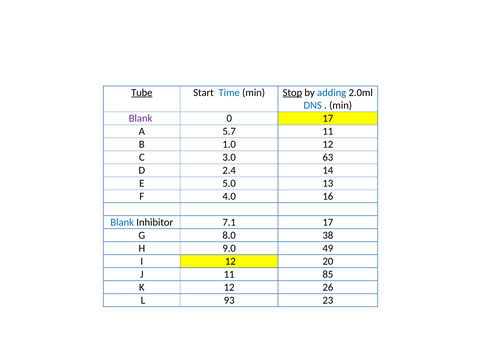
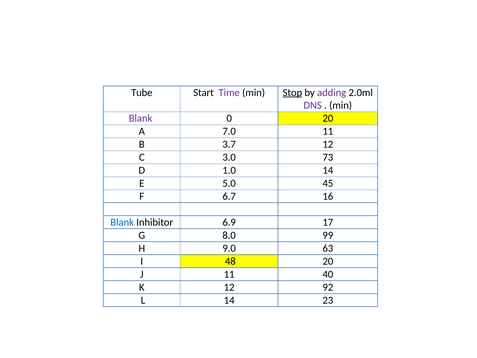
Tube underline: present -> none (142, 92)
Time colour: blue -> purple (229, 92)
adding colour: blue -> purple (332, 92)
DNS colour: blue -> purple (313, 105)
0 17: 17 -> 20 (328, 118)
5.7: 5.7 -> 7.0 (229, 131)
1.0: 1.0 -> 3.7 (229, 144)
63: 63 -> 73 (328, 157)
2.4: 2.4 -> 1.0 (229, 170)
13: 13 -> 45 (328, 183)
4.0: 4.0 -> 6.7 (229, 196)
7.1: 7.1 -> 6.9 (229, 222)
38: 38 -> 99 (328, 235)
49: 49 -> 63 (328, 248)
I 12: 12 -> 48 (230, 261)
85: 85 -> 40 (328, 274)
26: 26 -> 92 (328, 287)
L 93: 93 -> 14 (229, 300)
